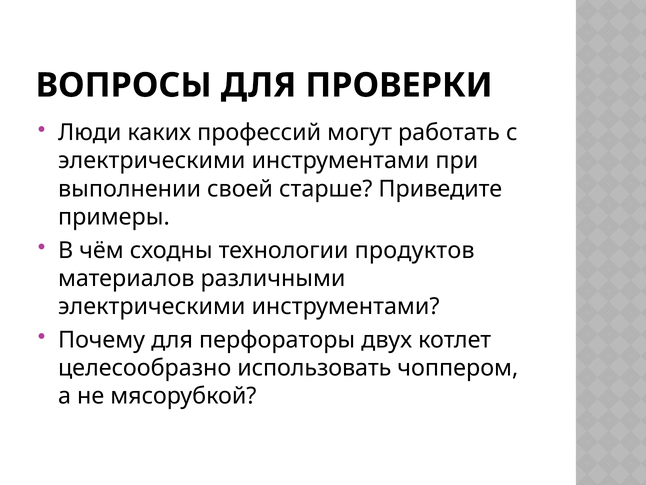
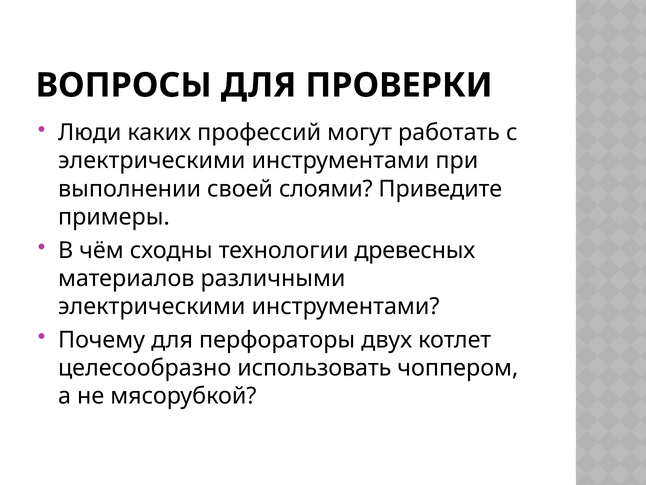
старше: старше -> слоями (326, 189)
продуктов: продуктов -> древесных (415, 250)
